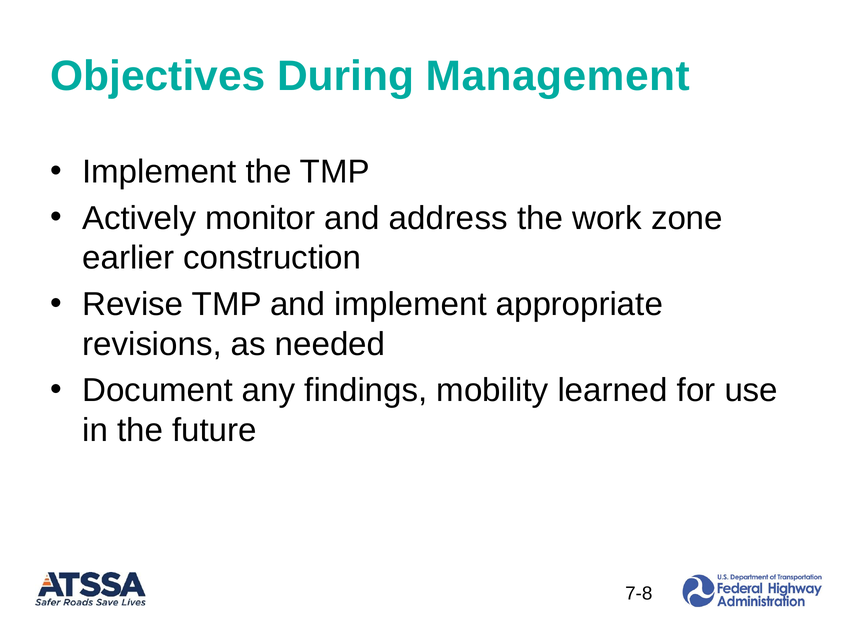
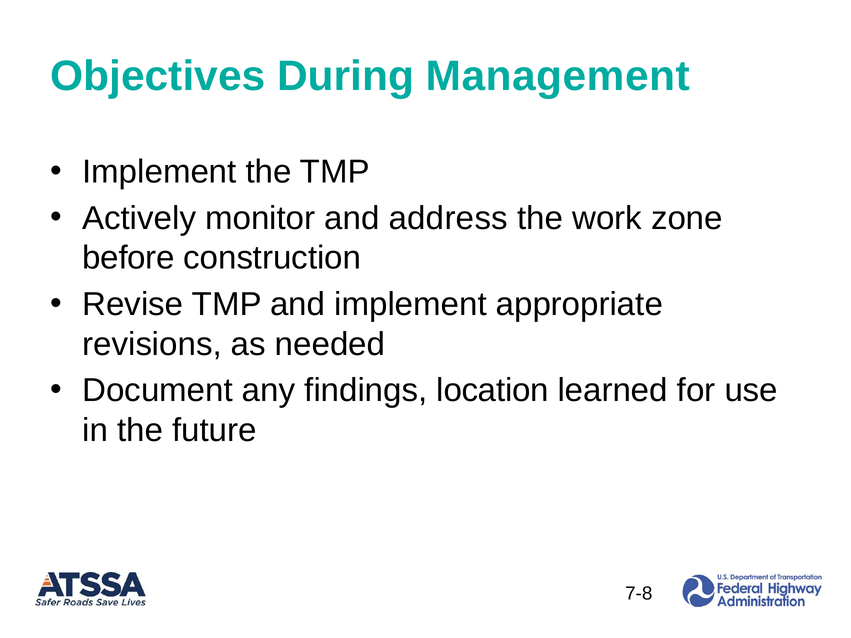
earlier: earlier -> before (128, 258)
mobility: mobility -> location (493, 391)
